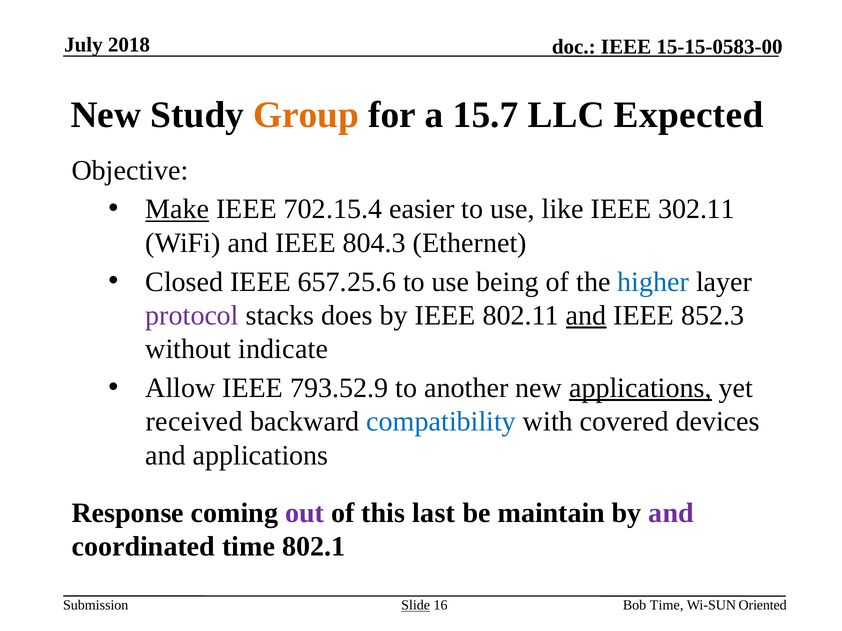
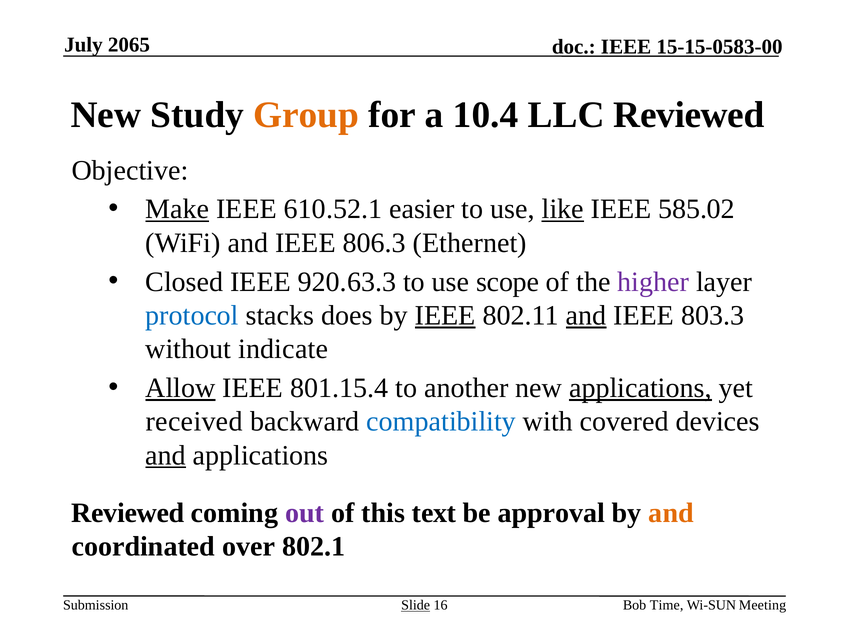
2018: 2018 -> 2065 (129, 45)
15.7: 15.7 -> 10.4 (486, 115)
LLC Expected: Expected -> Reviewed (689, 115)
702.15.4: 702.15.4 -> 610.52.1 (333, 209)
like underline: none -> present (563, 209)
302.11: 302.11 -> 585.02 (697, 209)
804.3: 804.3 -> 806.3 (374, 243)
657.25.6: 657.25.6 -> 920.63.3 (347, 282)
being: being -> scope (508, 282)
higher colour: blue -> purple (653, 282)
protocol colour: purple -> blue (192, 316)
IEEE underline: none -> present (445, 316)
852.3: 852.3 -> 803.3 (713, 316)
Allow underline: none -> present (180, 388)
793.52.9: 793.52.9 -> 801.15.4 (339, 388)
and underline: none -> present (166, 456)
Response: Response -> Reviewed (128, 513)
last: last -> text (434, 513)
maintain: maintain -> approval (551, 513)
and colour: purple -> orange (671, 513)
coordinated time: time -> over (248, 547)
Oriented: Oriented -> Meeting (763, 606)
